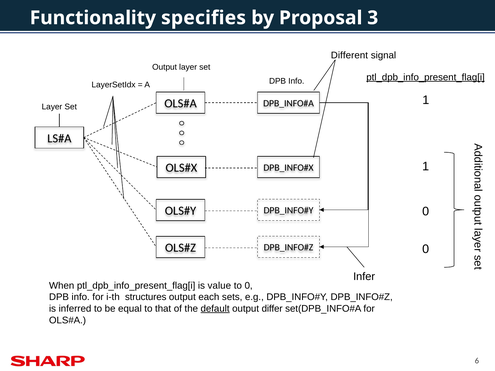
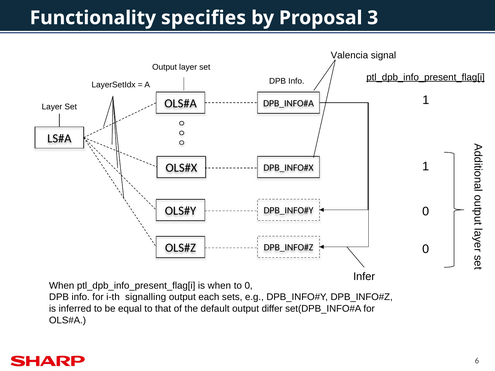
Different: Different -> Valencia (349, 55)
is value: value -> when (219, 286)
structures: structures -> signalling (146, 297)
default underline: present -> none (215, 309)
